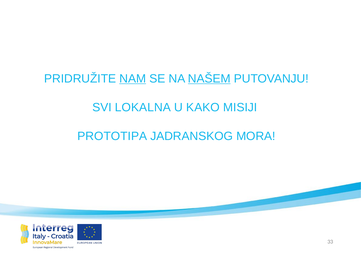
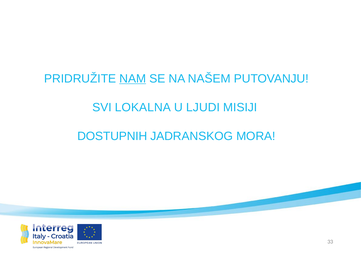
NAŠEM underline: present -> none (209, 79)
KAKO: KAKO -> LJUDI (203, 108)
PROTOTIPA: PROTOTIPA -> DOSTUPNIH (112, 136)
